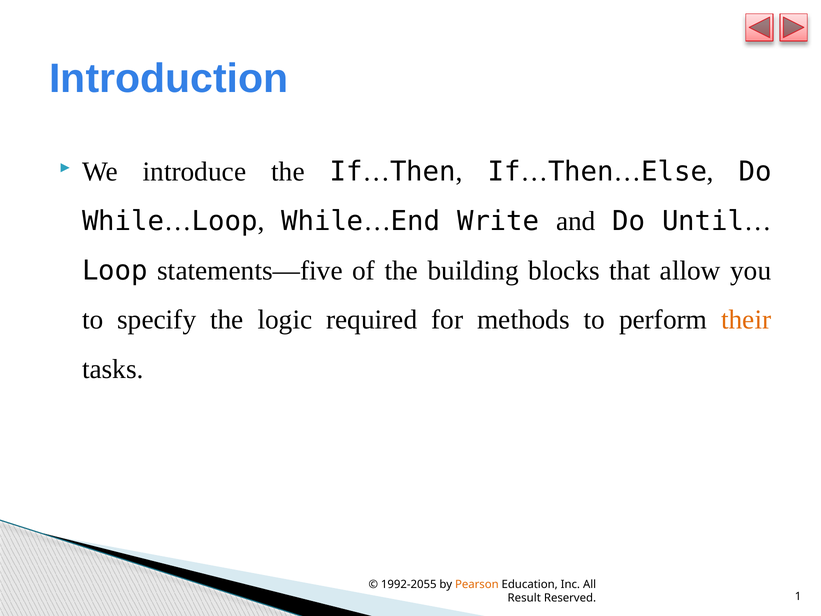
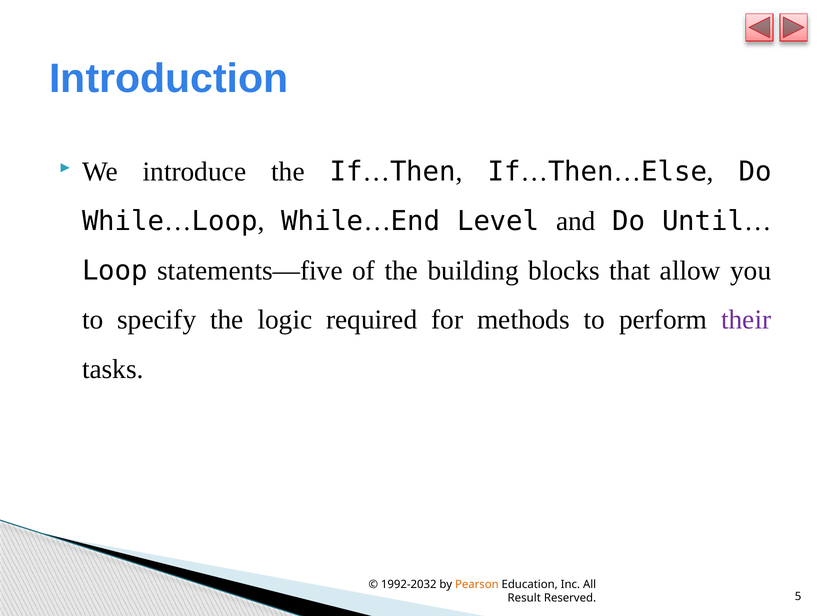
Write: Write -> Level (498, 221)
their colour: orange -> purple (746, 320)
1992-2055: 1992-2055 -> 1992-2032 (409, 584)
1: 1 -> 5 (798, 596)
